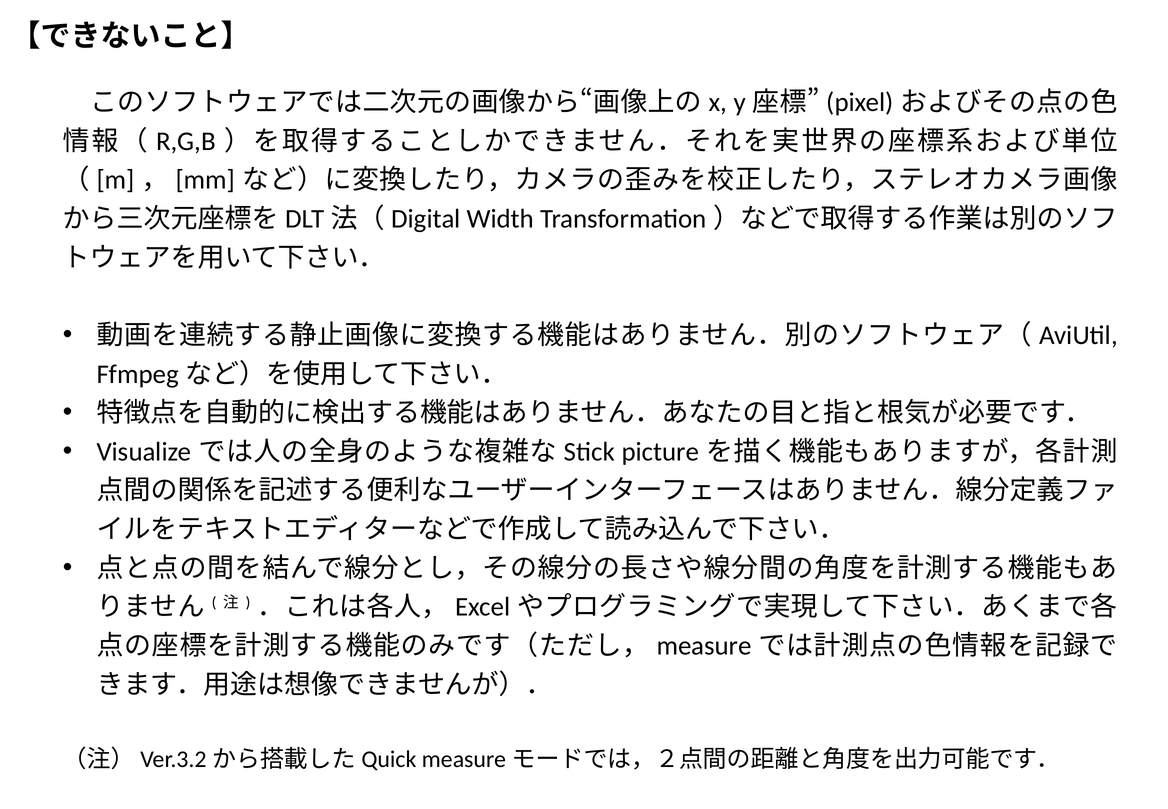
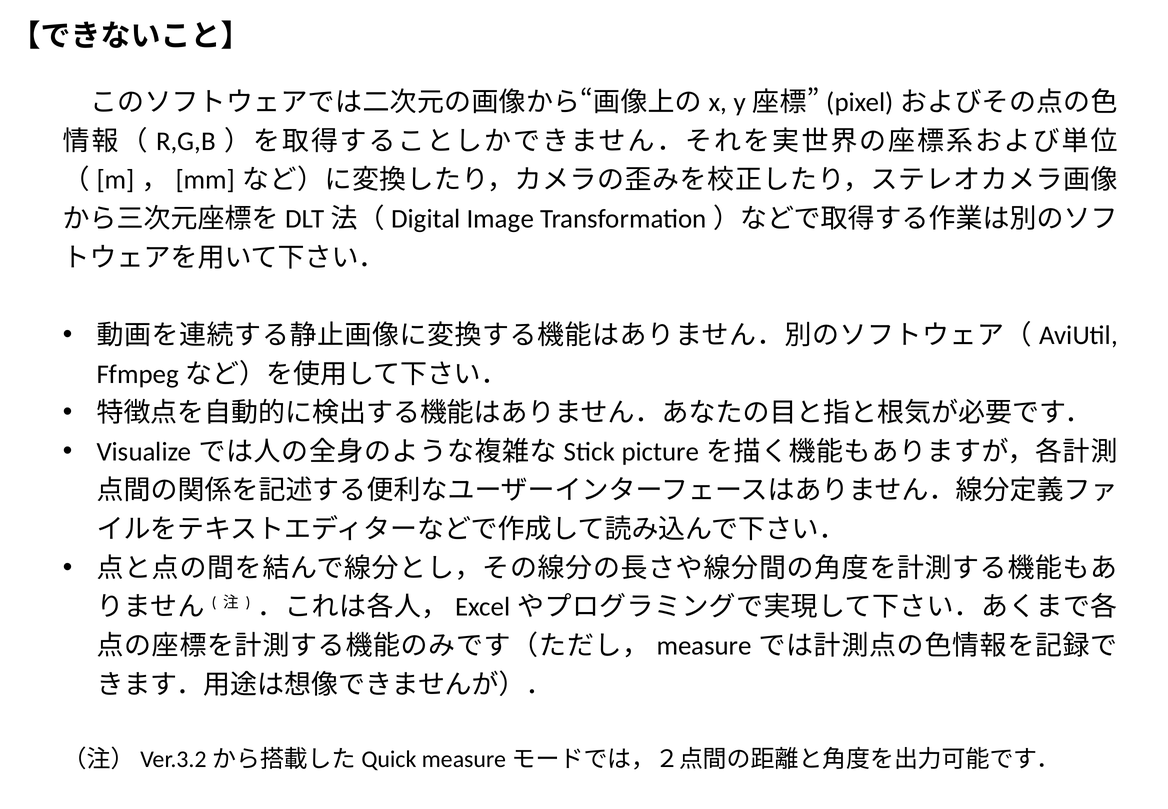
Width: Width -> Image (500, 219)
